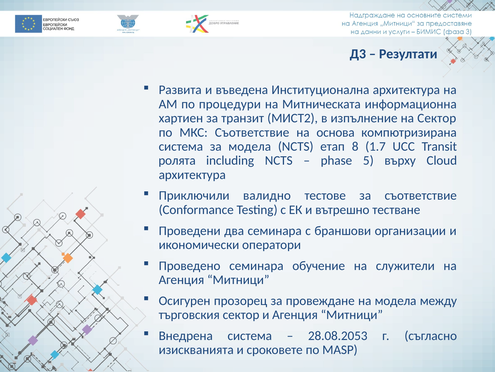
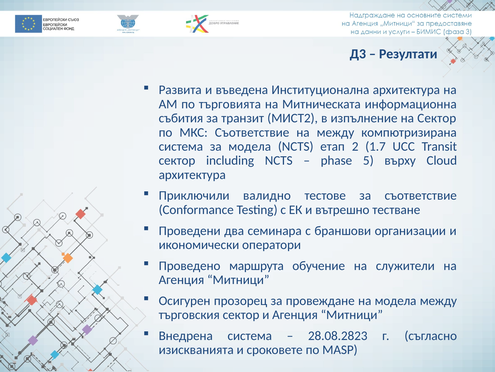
процедури: процедури -> търговията (230, 104)
хартиен: хартиен -> събития (181, 118)
на основа: основа -> между (335, 132)
8: 8 -> 2 (355, 146)
ролята: ролята -> сектор (177, 160)
Проведено семинара: семинара -> маршрута (256, 265)
28.08.2053: 28.08.2053 -> 28.08.2823 (338, 335)
